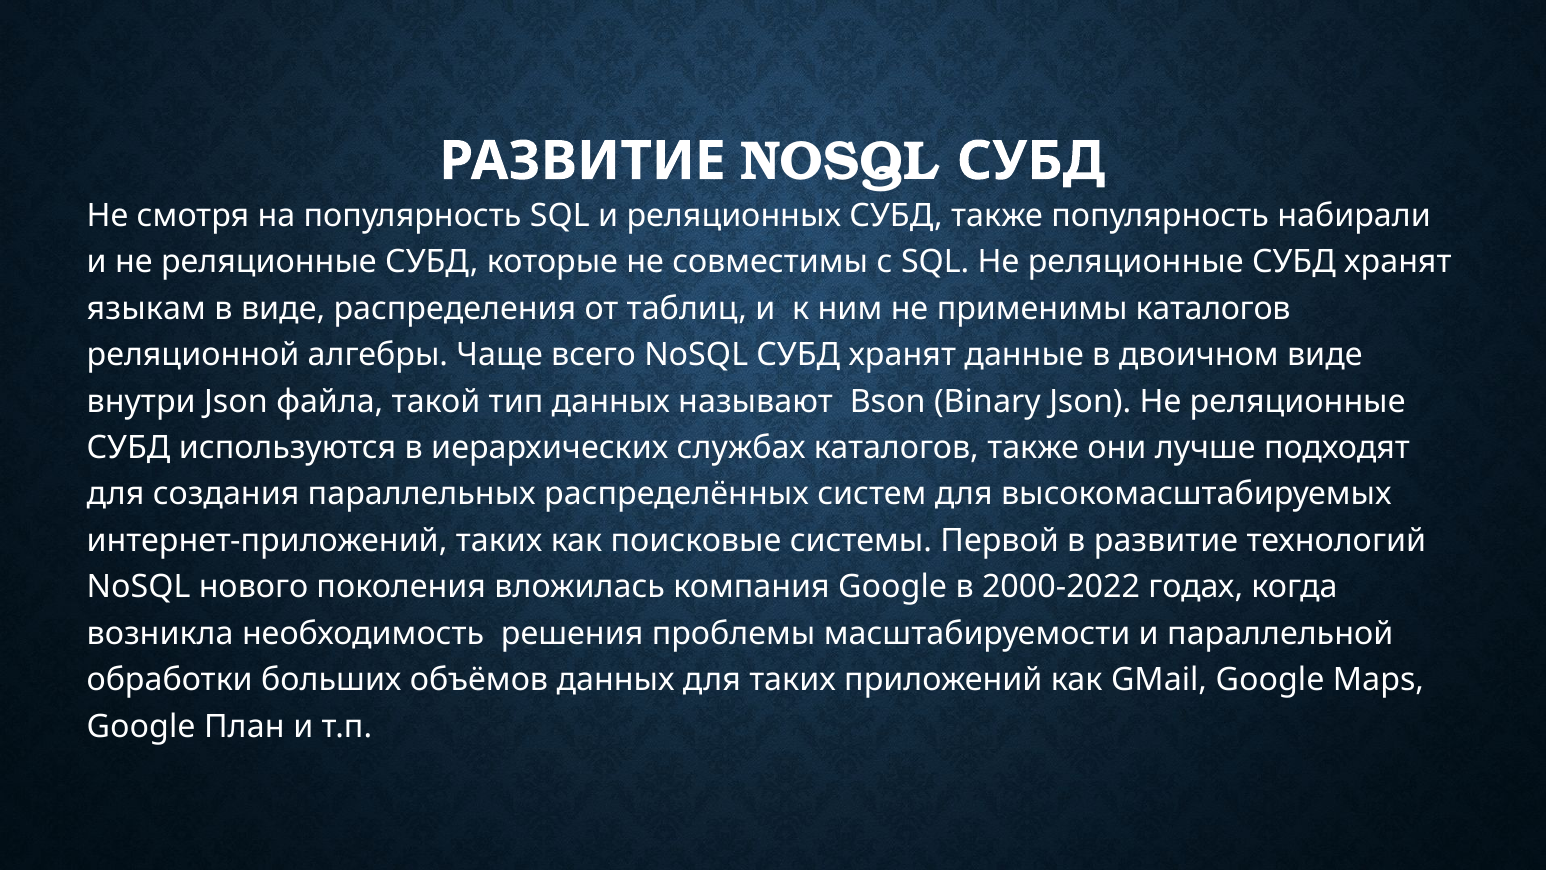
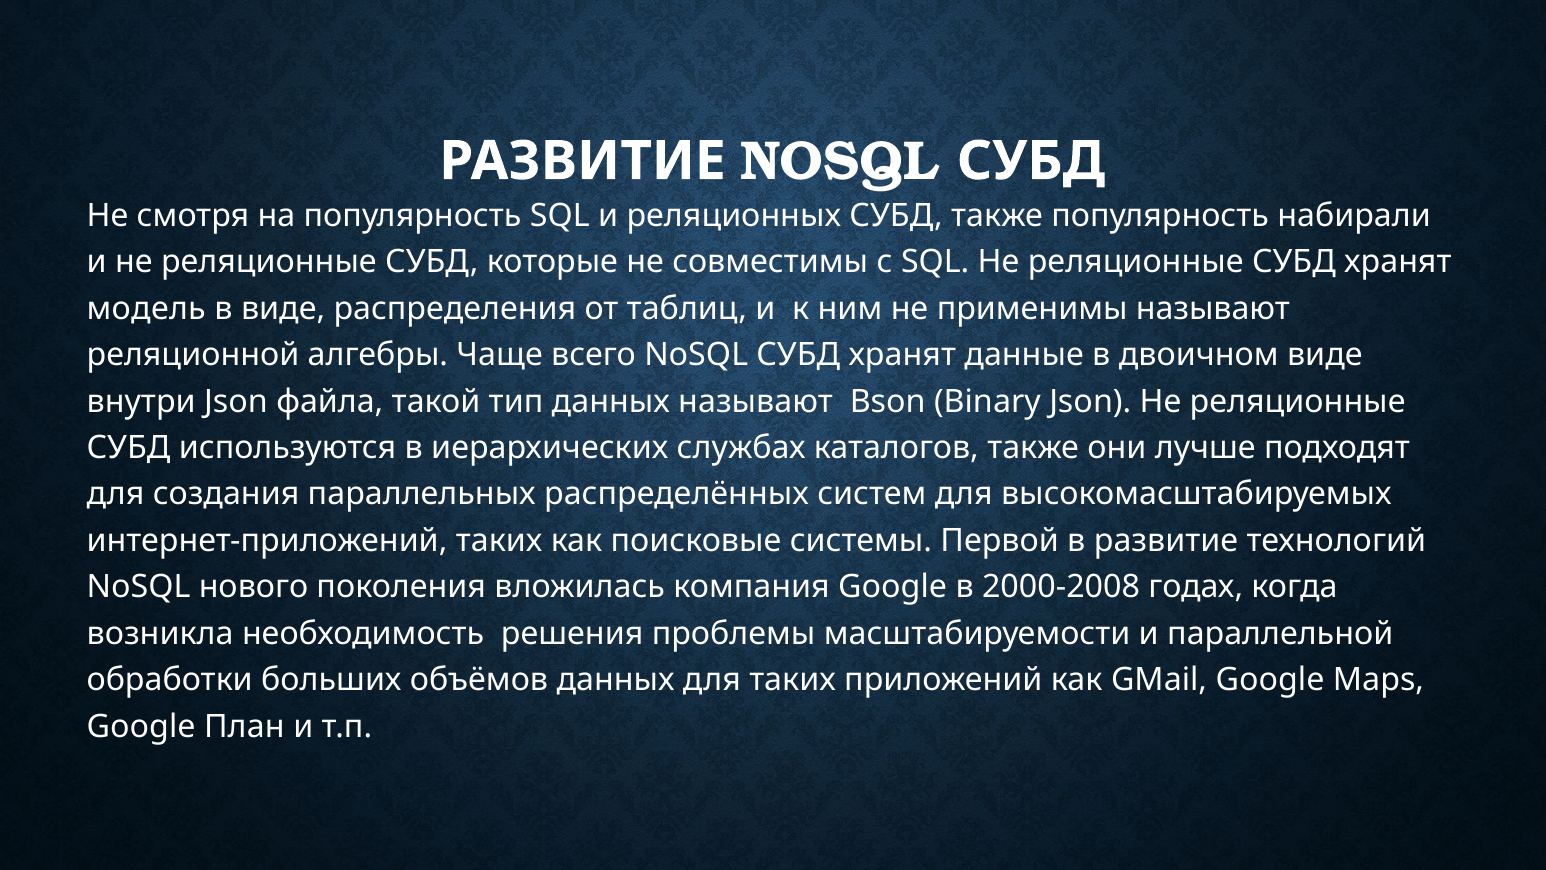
языкам: языкам -> модель (146, 308)
применимы каталогов: каталогов -> называют (1213, 308)
2000-2022: 2000-2022 -> 2000-2008 (1061, 587)
